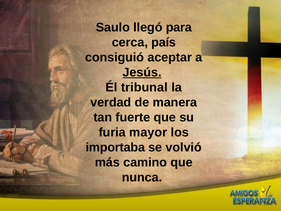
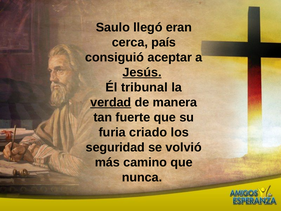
para: para -> eran (179, 27)
verdad underline: none -> present (111, 102)
mayor: mayor -> criado (148, 132)
importaba: importaba -> seguridad (115, 147)
